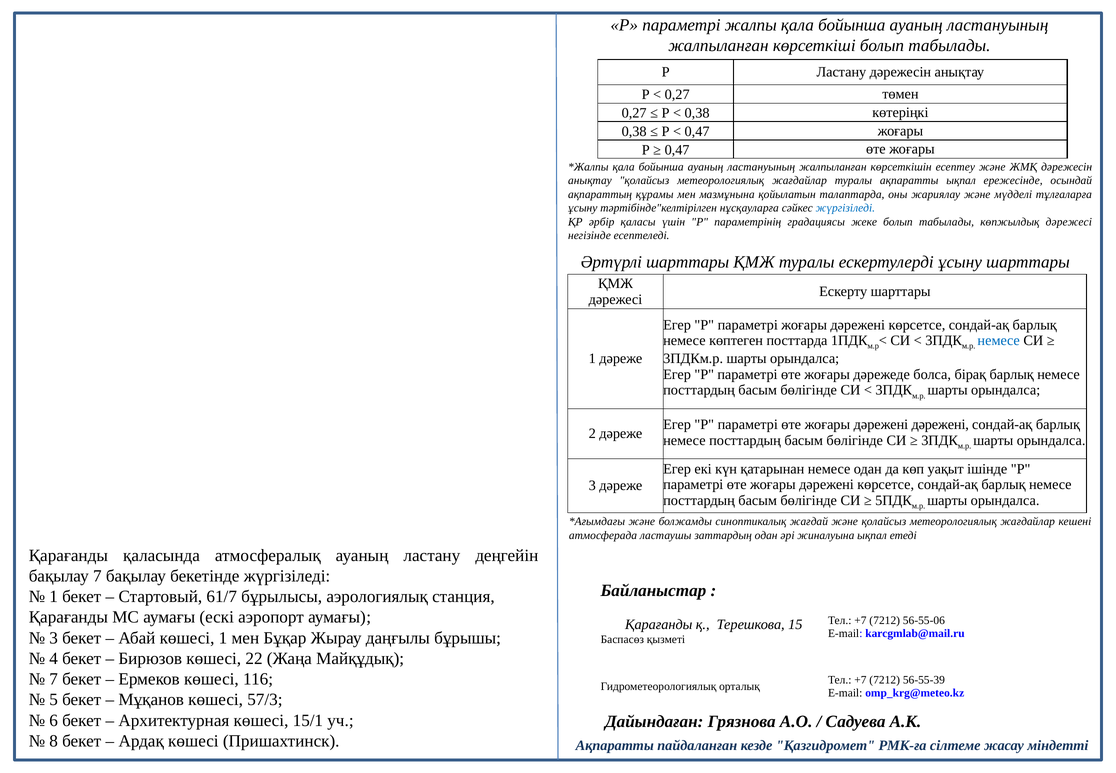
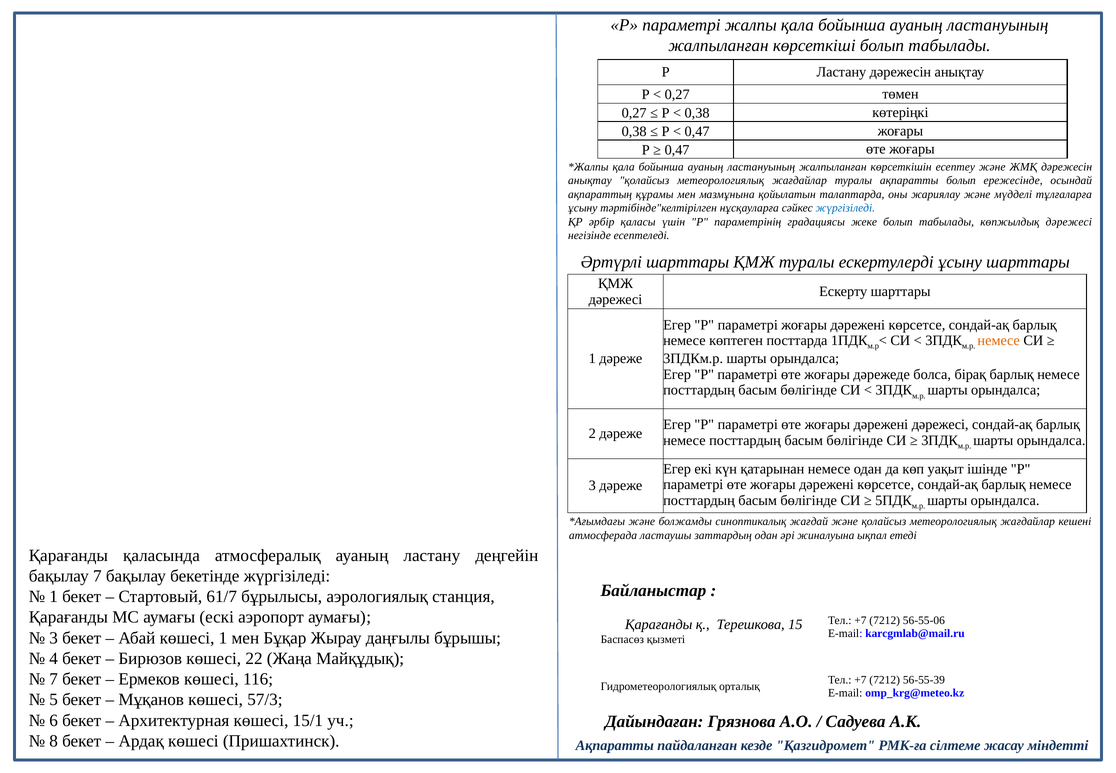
ақпаратты ықпал: ықпал -> болып (961, 181)
немесе colour: blue -> orange (999, 340)
дәрежені дәрежені: дәрежені -> дәрежесі (940, 424)
